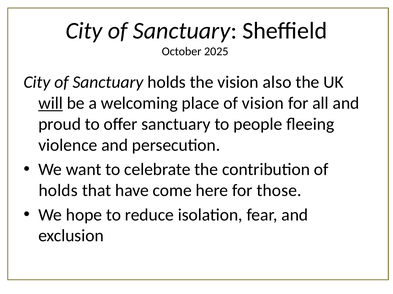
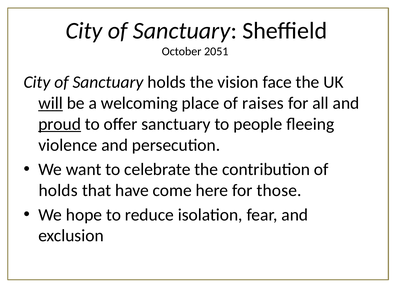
2025: 2025 -> 2051 (216, 52)
also: also -> face (277, 82)
of vision: vision -> raises (263, 103)
proud underline: none -> present (60, 124)
